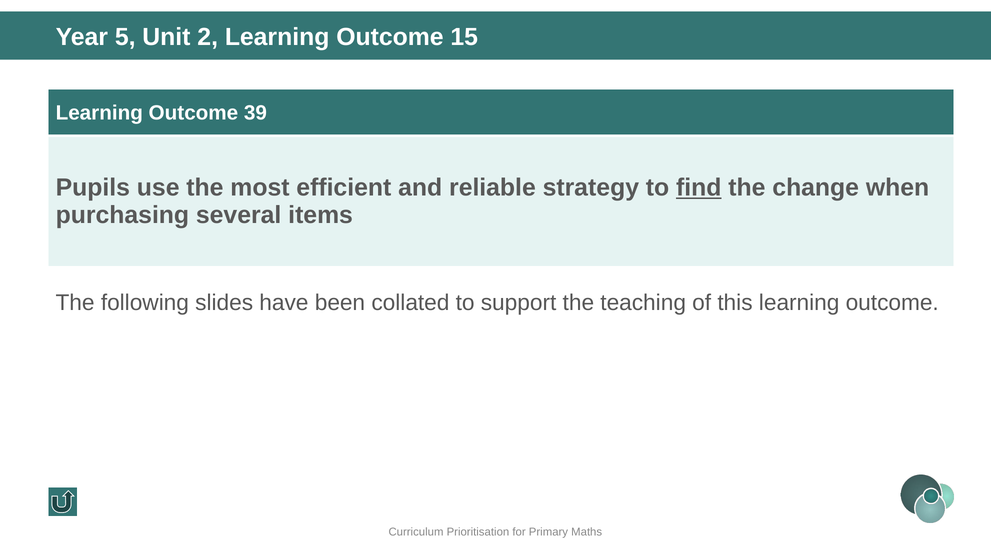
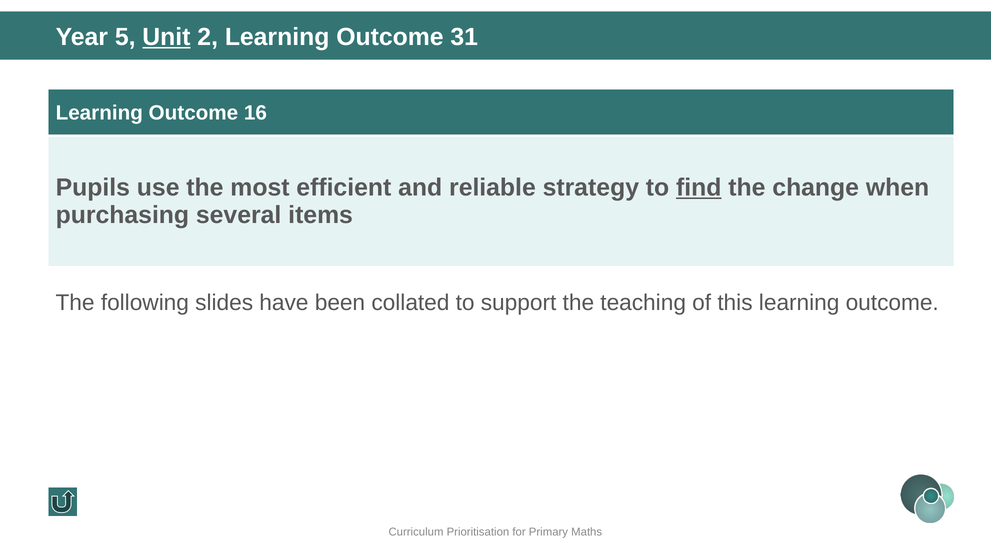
Unit underline: none -> present (166, 37)
15: 15 -> 31 (464, 37)
39: 39 -> 16 (255, 113)
